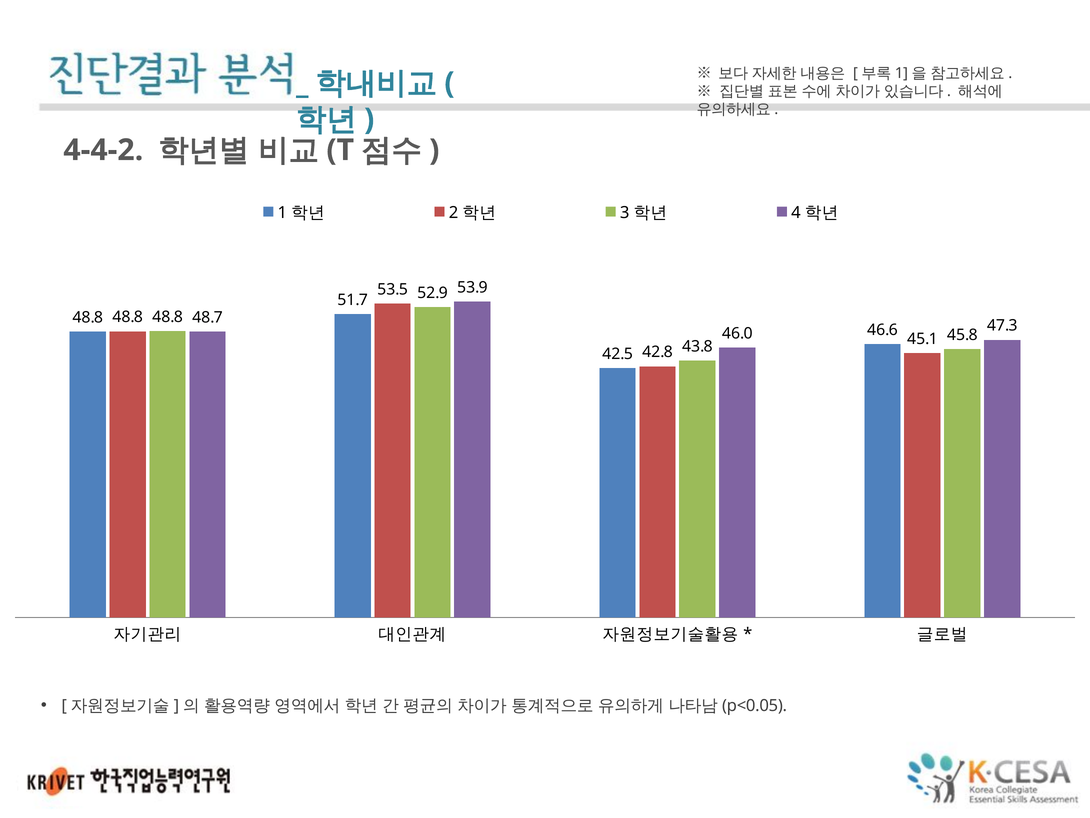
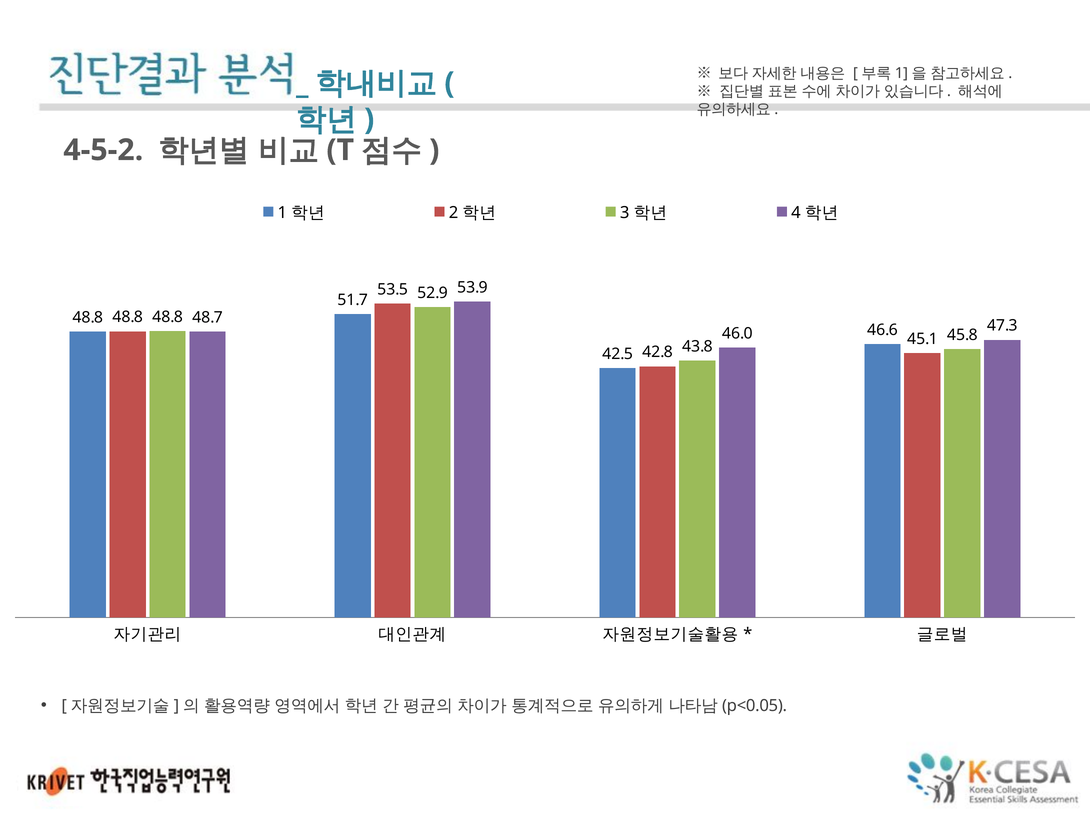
4-4-2: 4-4-2 -> 4-5-2 (103, 150)
